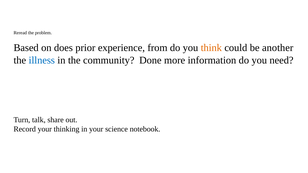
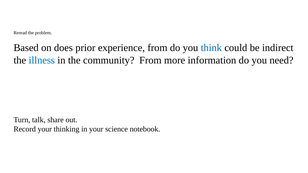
think colour: orange -> blue (211, 48)
another: another -> indirect (278, 48)
community Done: Done -> From (150, 60)
